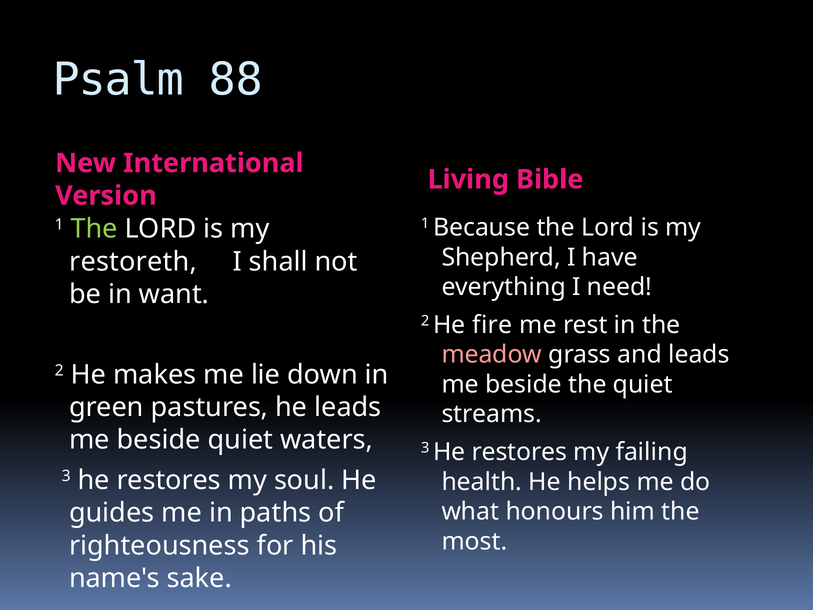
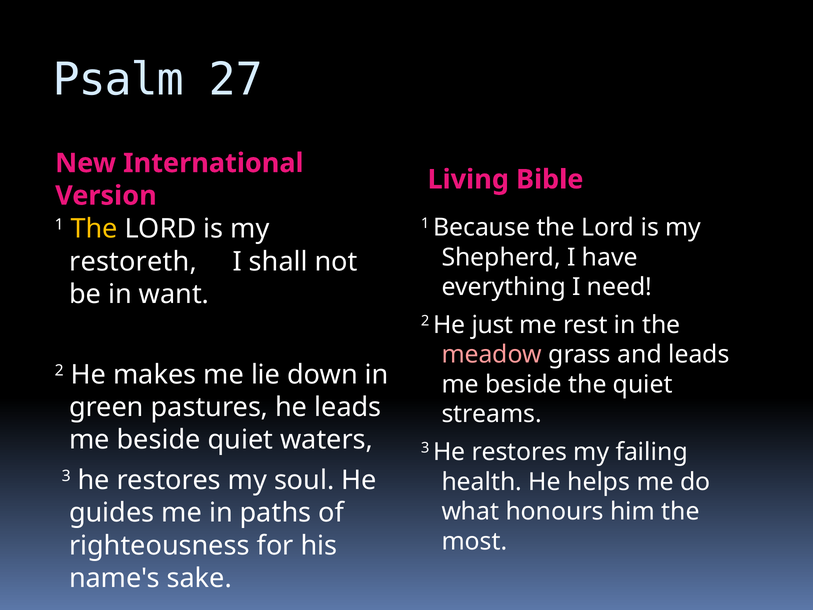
88: 88 -> 27 (236, 80)
The colour: light green -> yellow (94, 229)
fire: fire -> just (493, 325)
